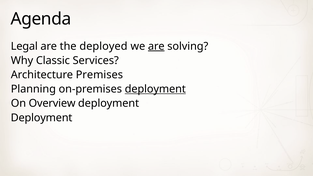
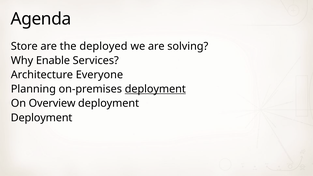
Legal: Legal -> Store (24, 46)
are underline: present -> none (156, 46)
Classic: Classic -> Enable (53, 61)
Premises: Premises -> Everyone (99, 75)
